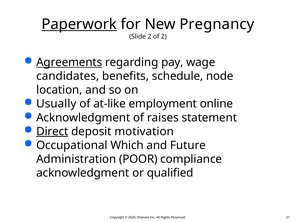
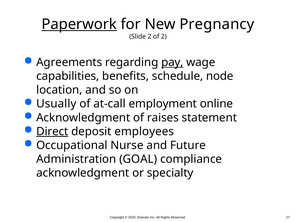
Agreements underline: present -> none (69, 62)
pay underline: none -> present (172, 62)
candidates: candidates -> capabilities (68, 76)
at-like: at-like -> at-call (110, 104)
motivation: motivation -> employees (144, 131)
Which: Which -> Nurse (127, 145)
POOR: POOR -> GOAL (138, 159)
qualified: qualified -> specialty (170, 173)
